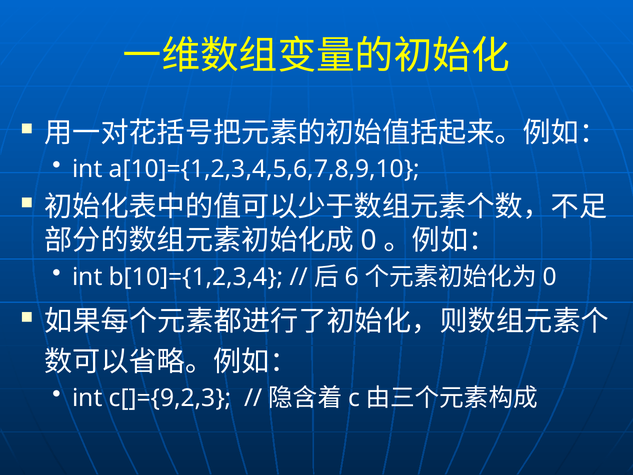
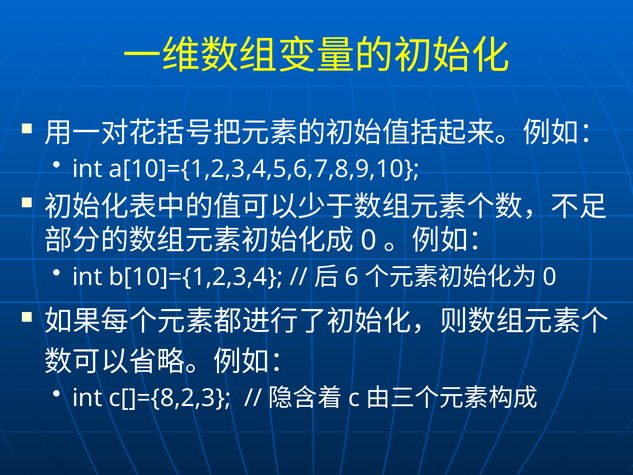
c[]={9,2,3: c[]={9,2,3 -> c[]={8,2,3 (170, 398)
